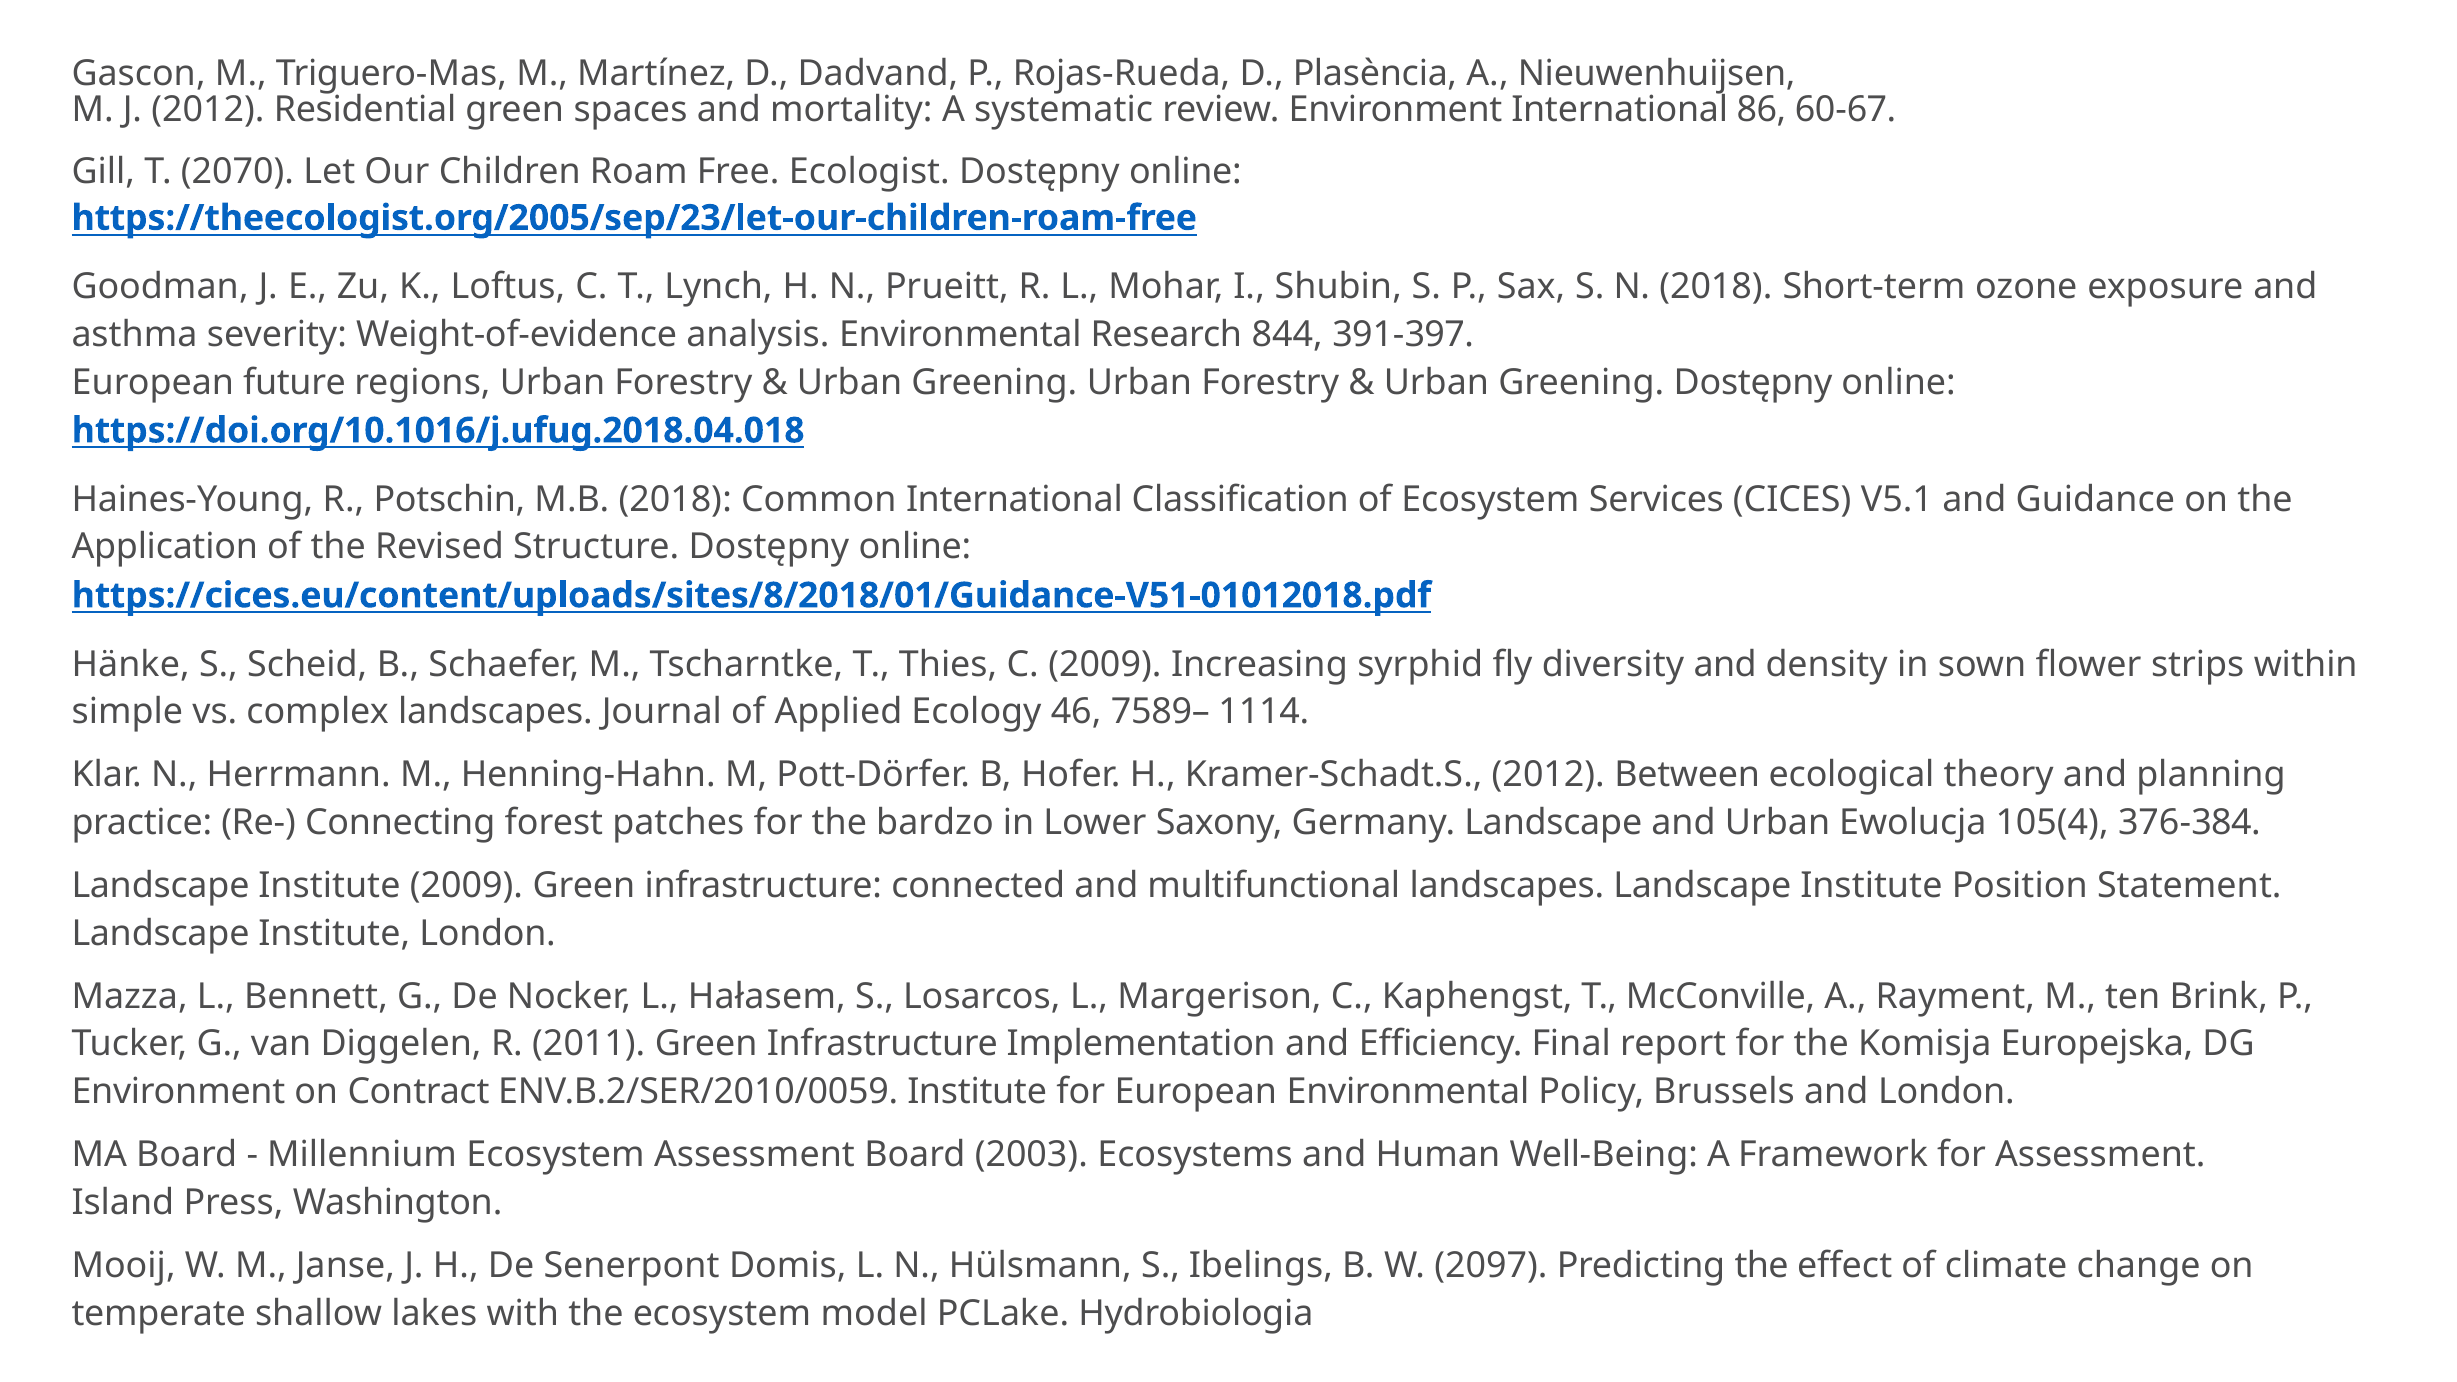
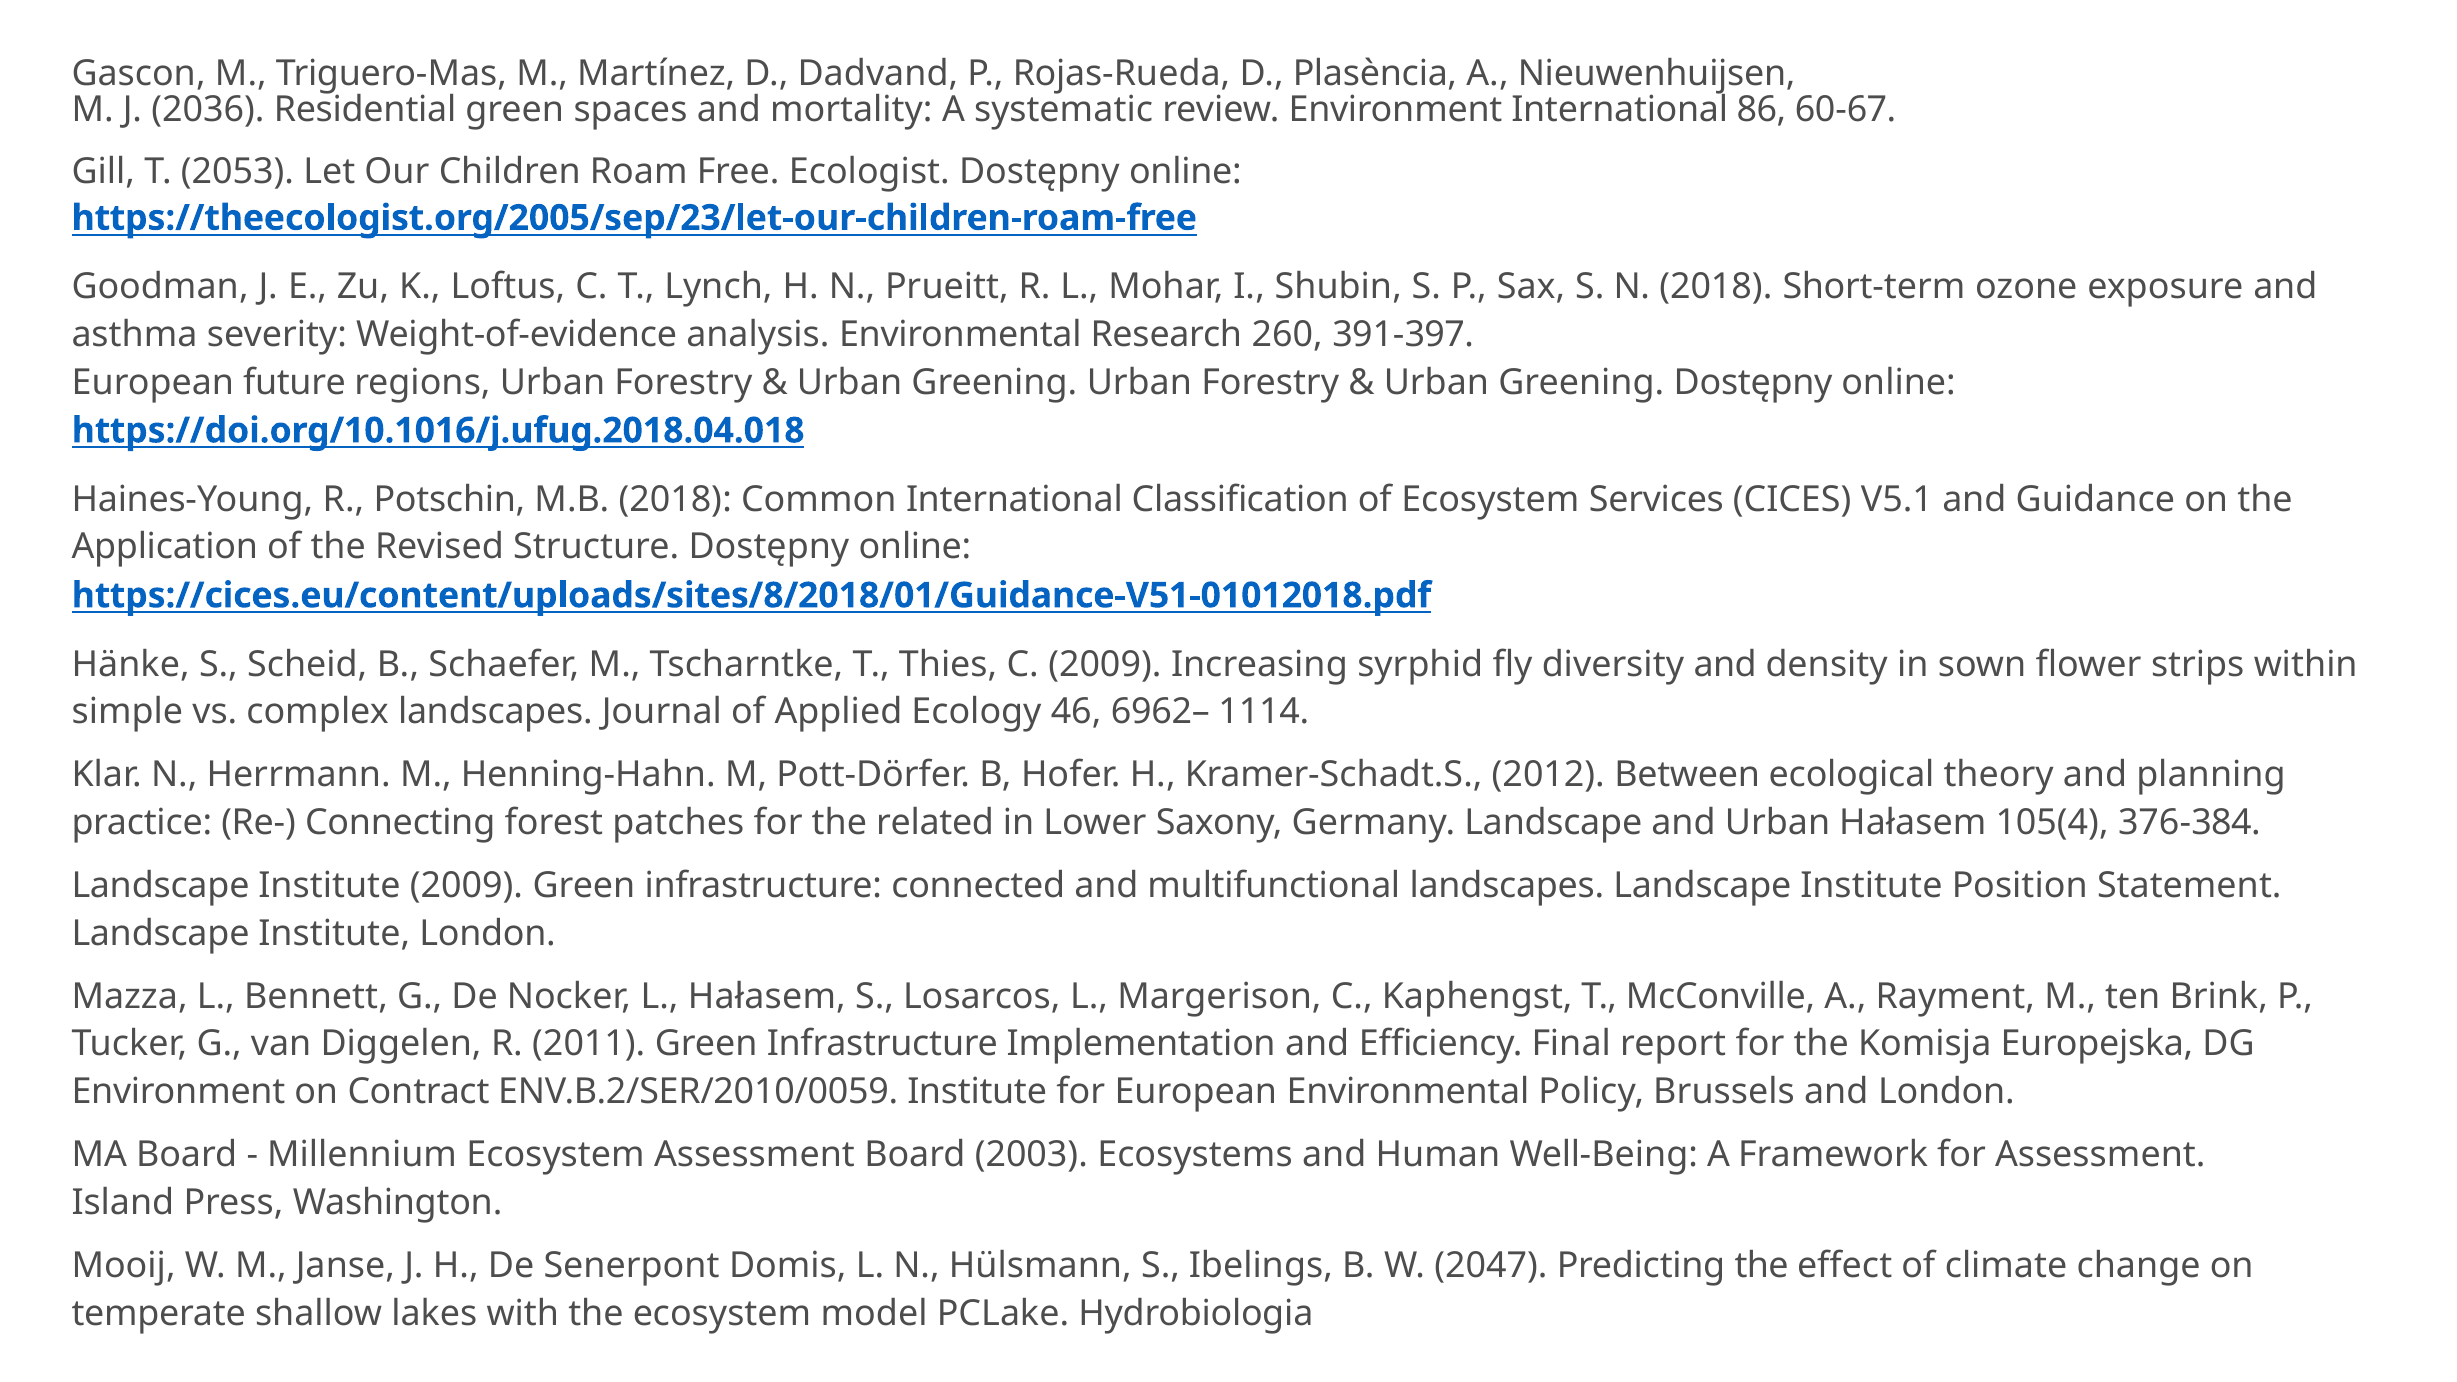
J 2012: 2012 -> 2036 (208, 110)
2070: 2070 -> 2053 (237, 172)
844: 844 -> 260 (1287, 335)
7589–: 7589– -> 6962– (1160, 712)
bardzo: bardzo -> related (935, 823)
Urban Ewolucja: Ewolucja -> Hałasem (1913, 823)
2097: 2097 -> 2047 (1491, 1266)
